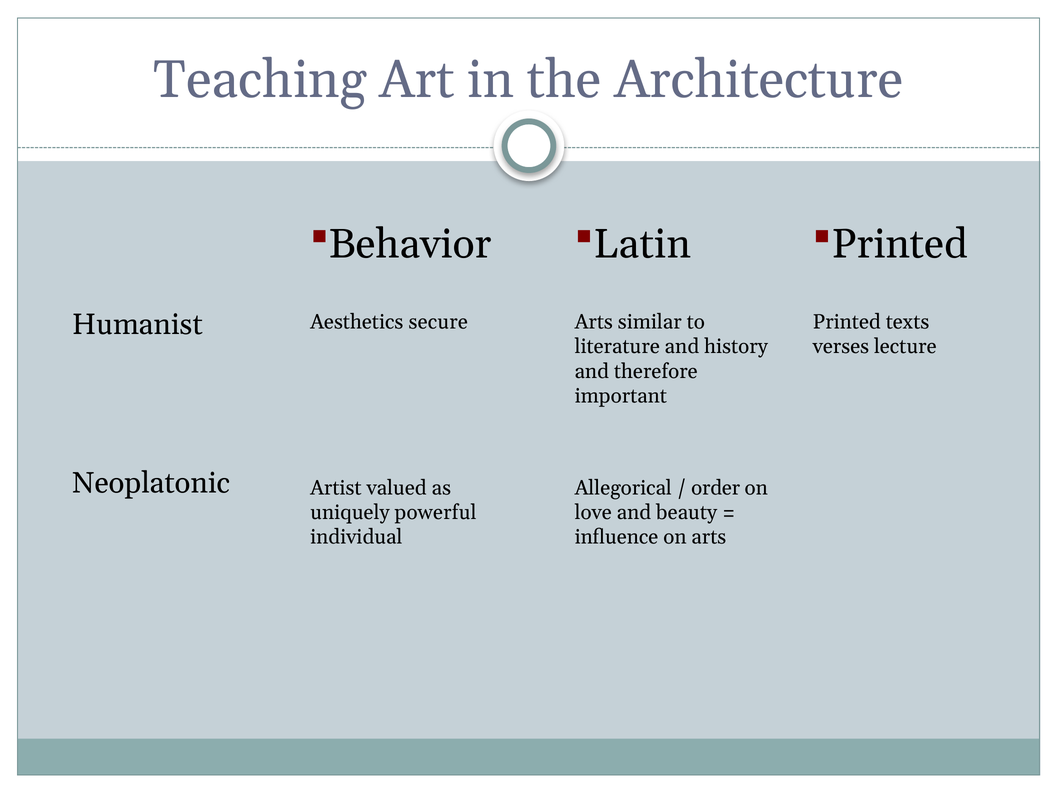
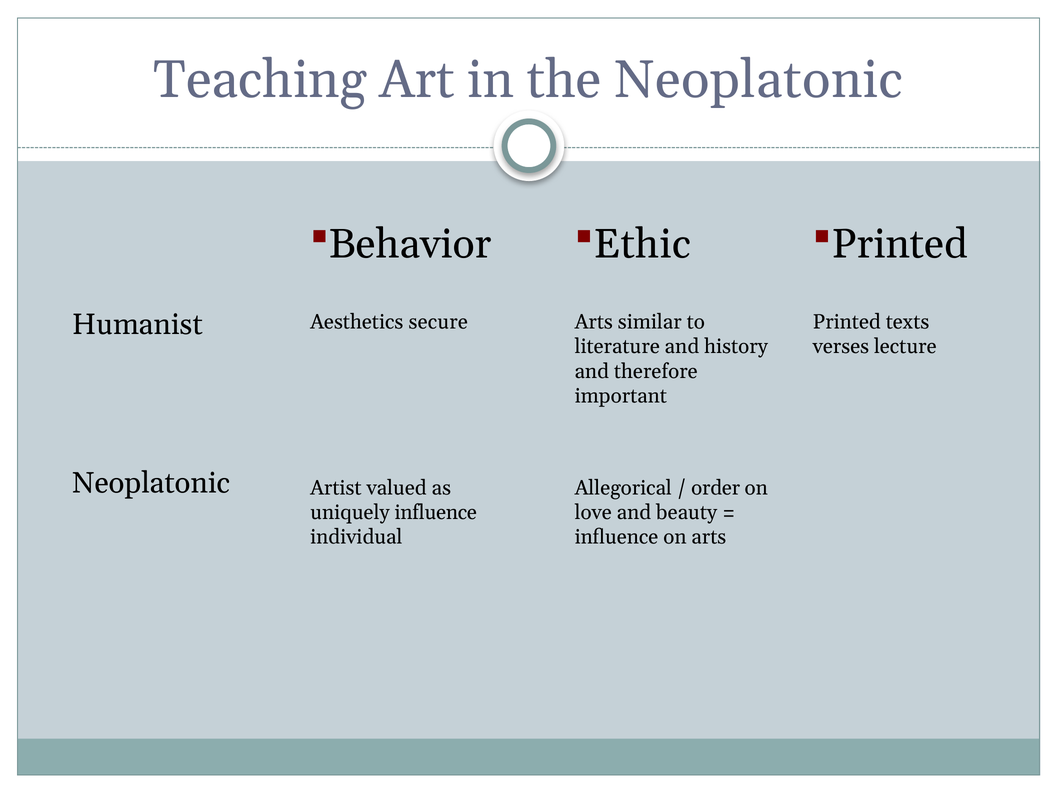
the Architecture: Architecture -> Neoplatonic (758, 80)
Latin: Latin -> Ethic (642, 244)
uniquely powerful: powerful -> influence (436, 513)
